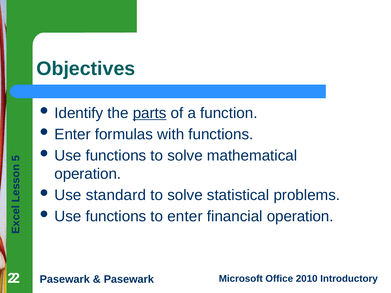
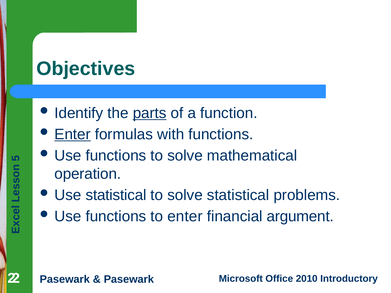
Enter underline: none -> present (73, 134)
Use standard: standard -> statistical (116, 195)
financial operation: operation -> argument (300, 217)
